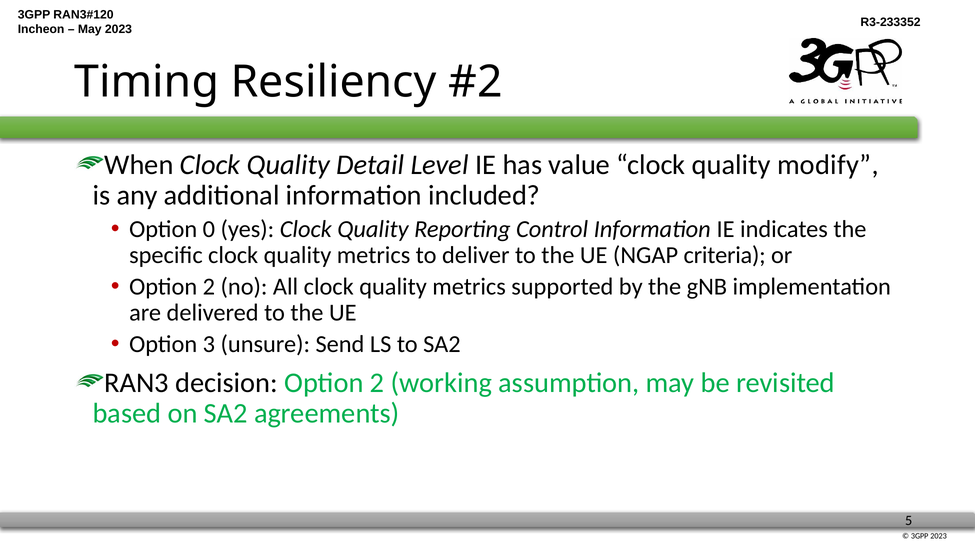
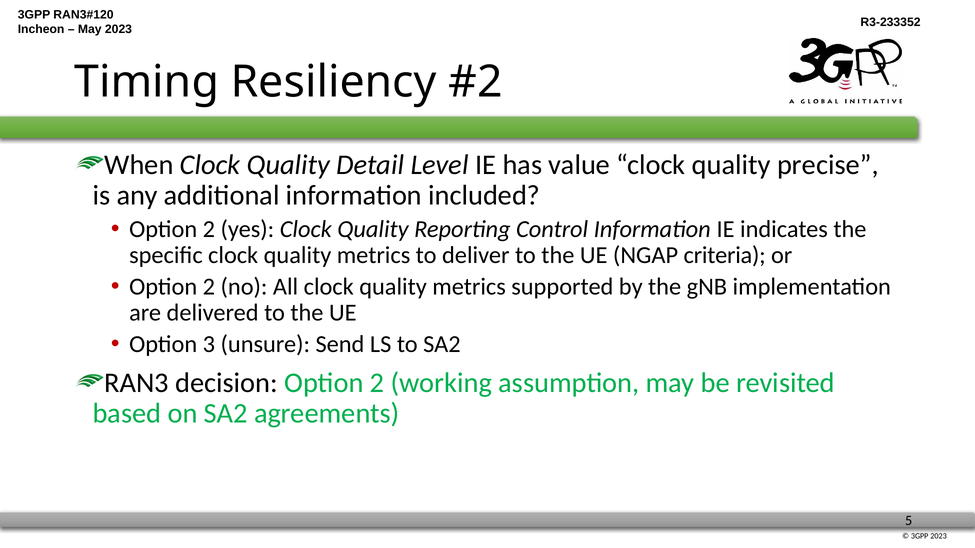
modify: modify -> precise (828, 165)
0: 0 -> 2 (209, 229)
